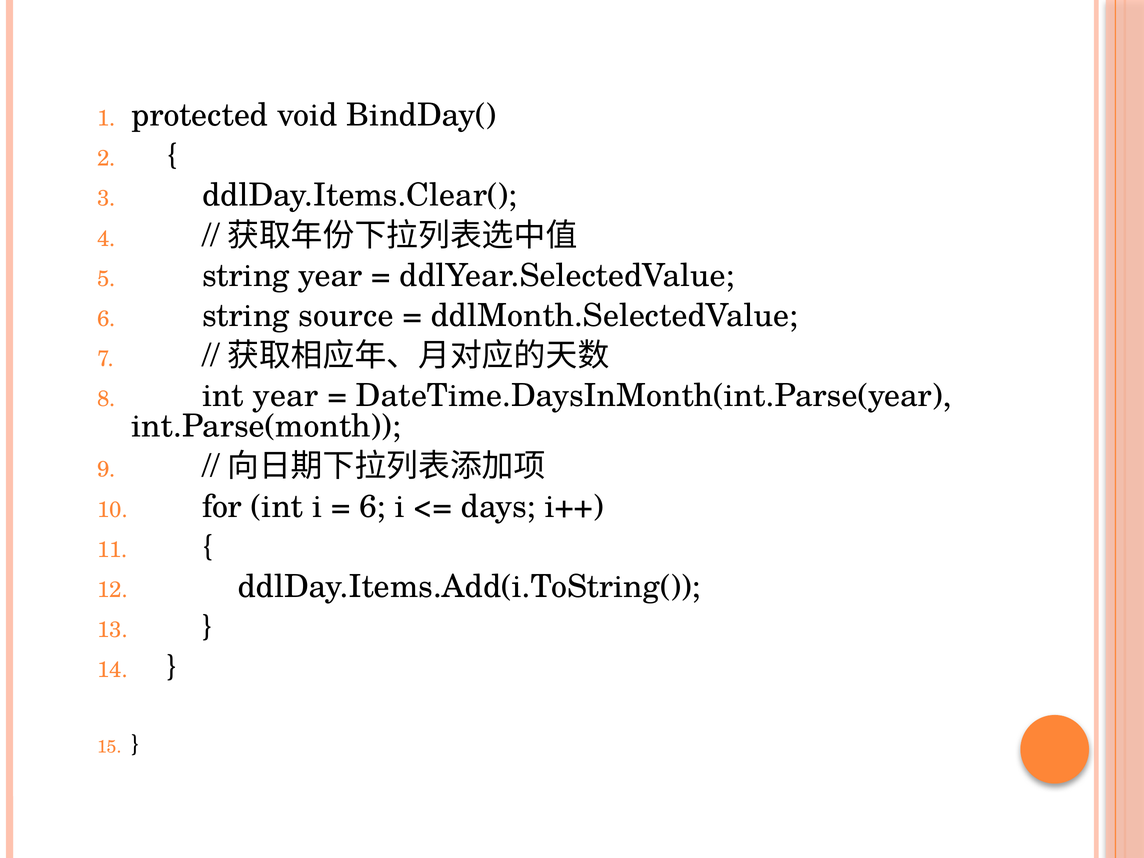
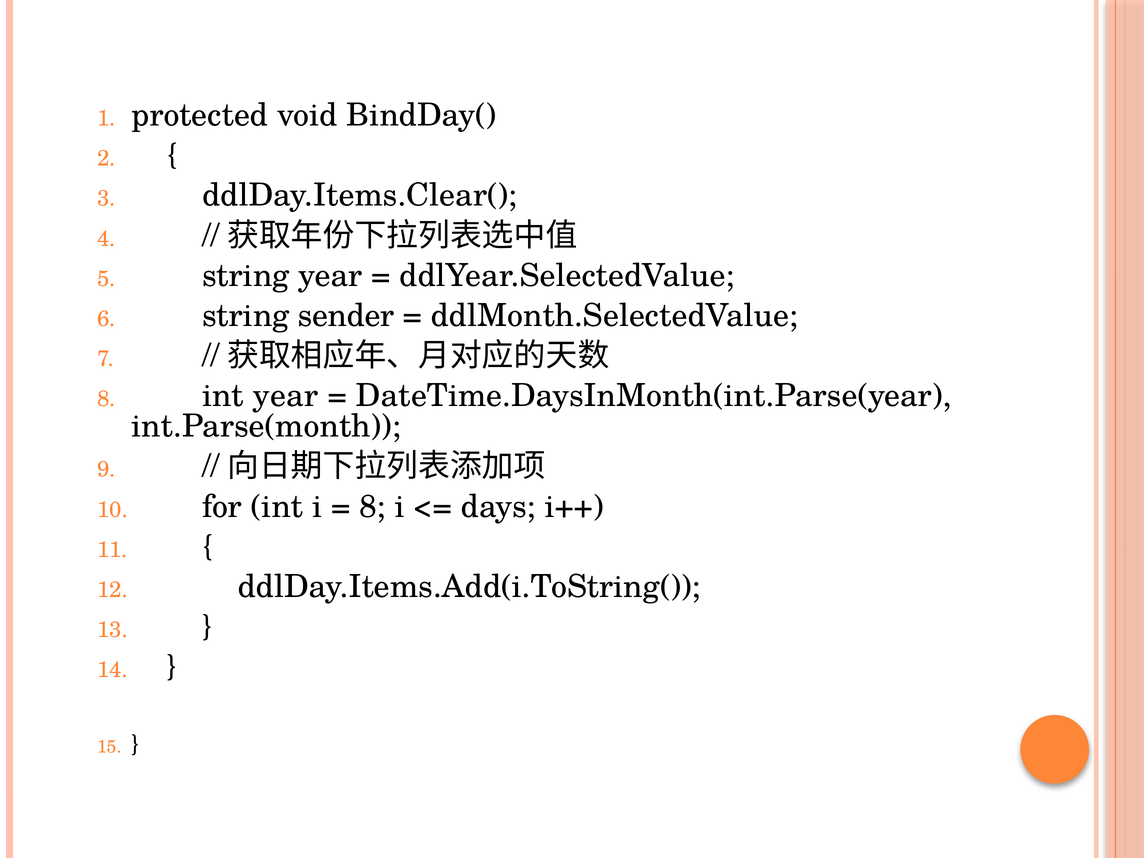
source: source -> sender (346, 316)
6: 6 -> 8 (372, 507)
